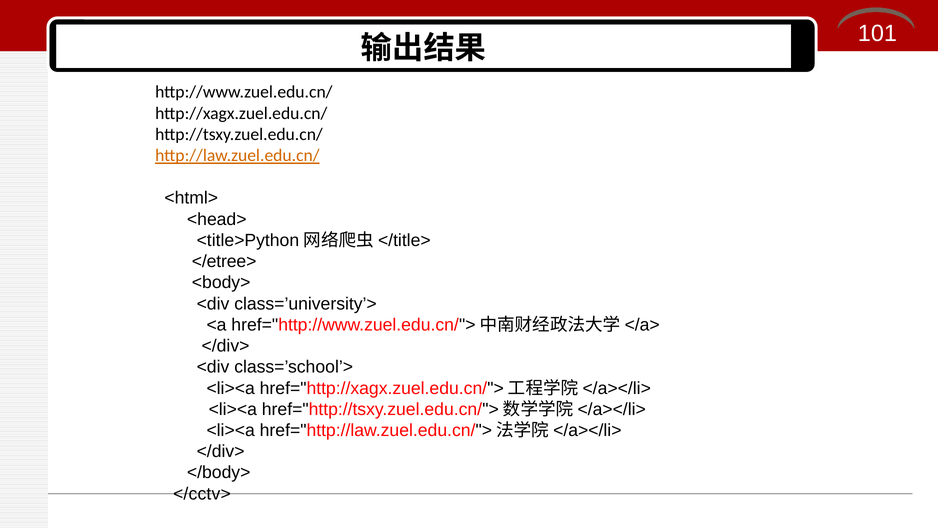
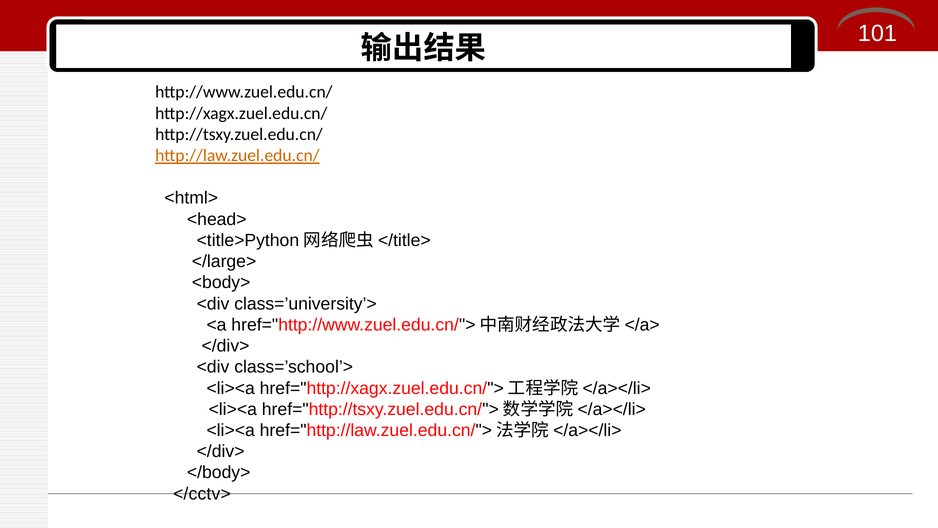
</etree>: </etree> -> </large> (224, 261)
